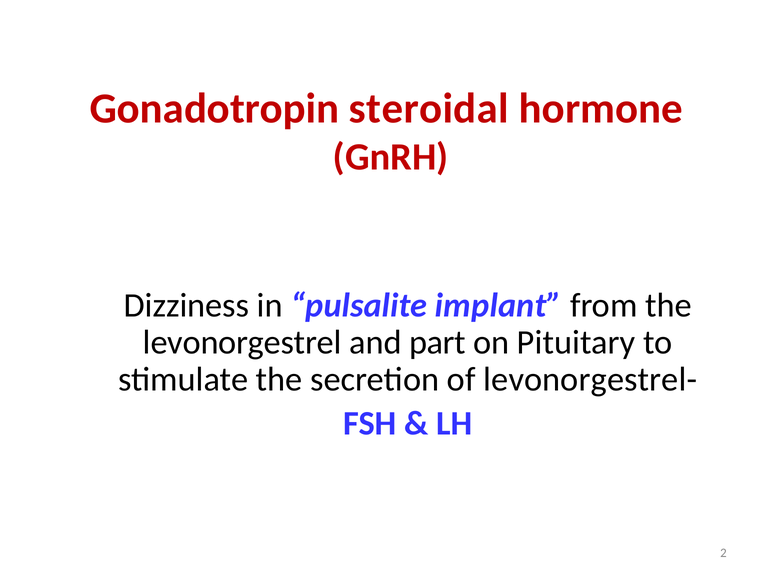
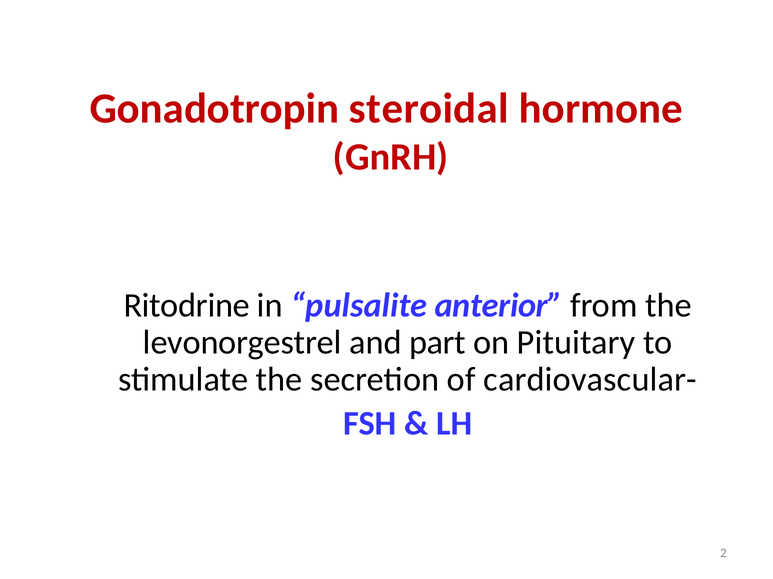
Dizziness: Dizziness -> Ritodrine (187, 306)
implant: implant -> anterior (499, 306)
levonorgestrel-: levonorgestrel- -> cardiovascular- (590, 380)
